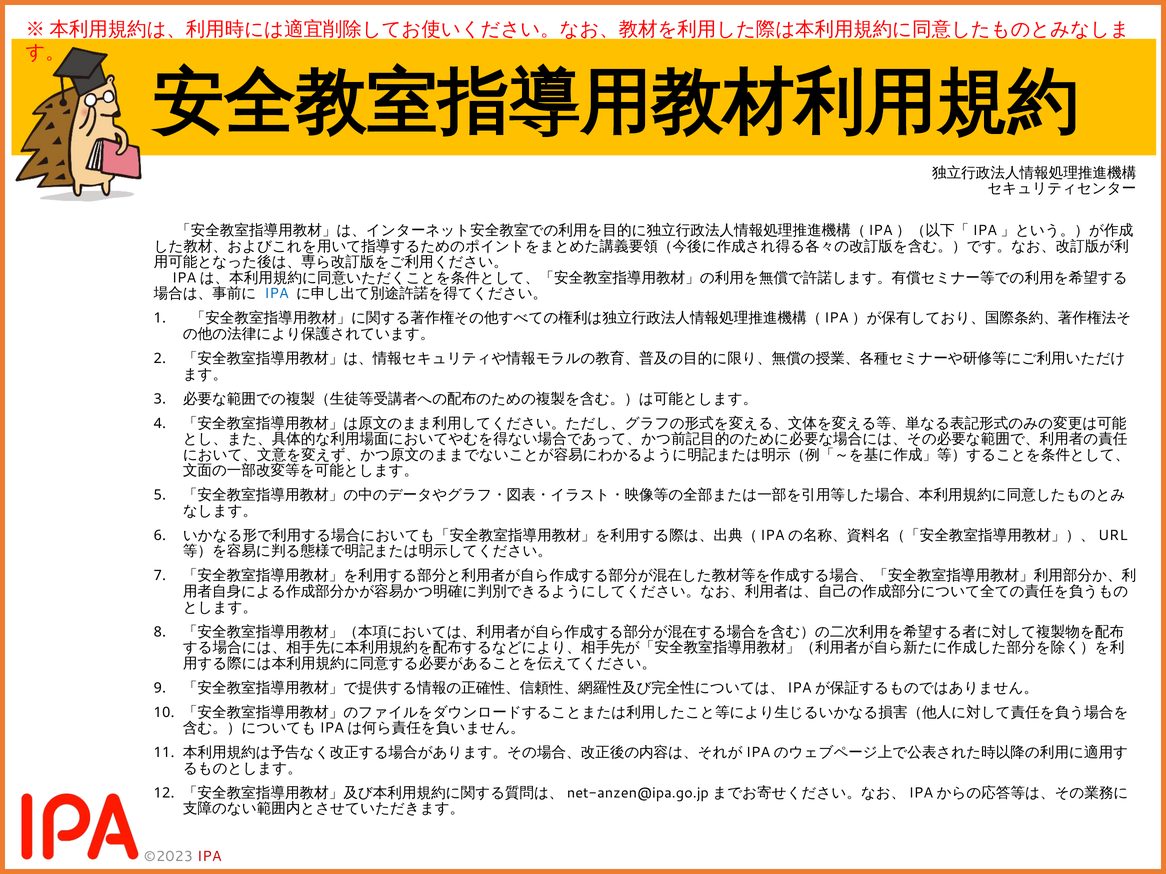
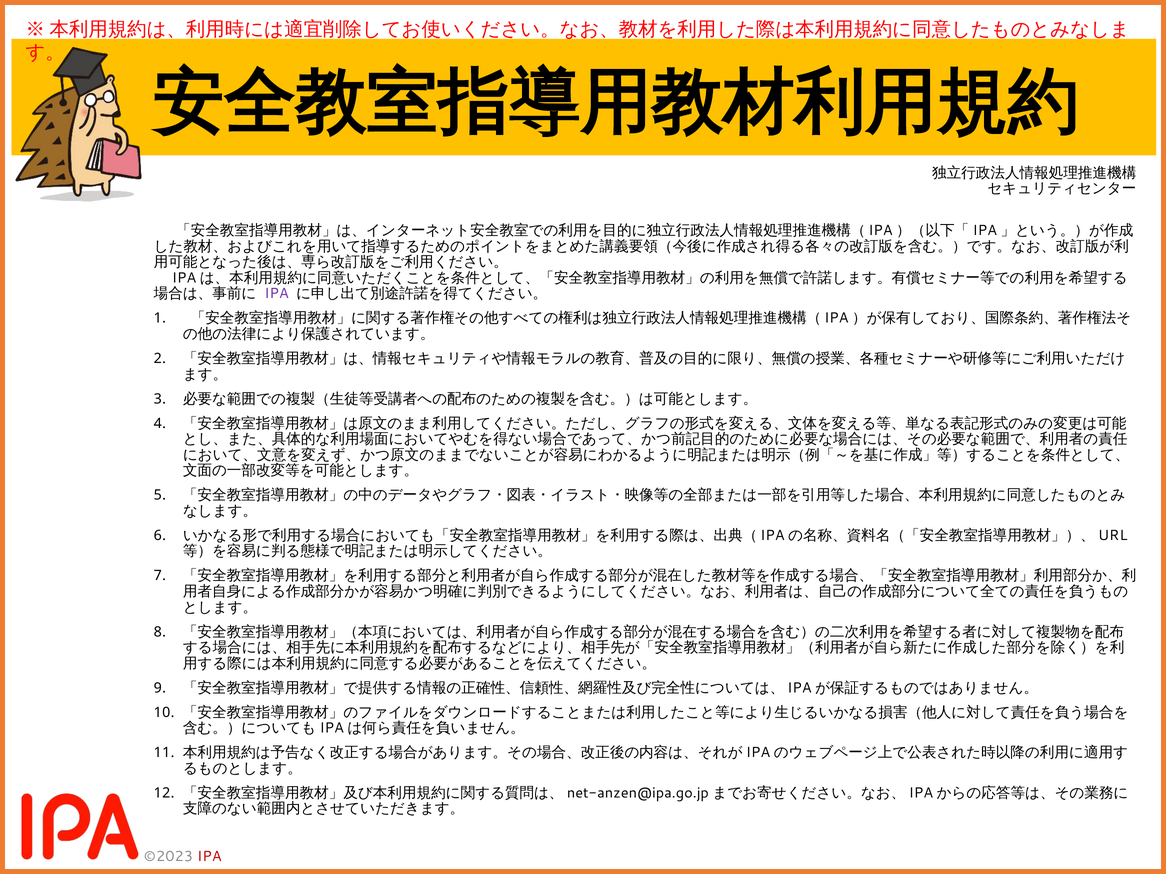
IPA colour: blue -> purple (277, 294)
